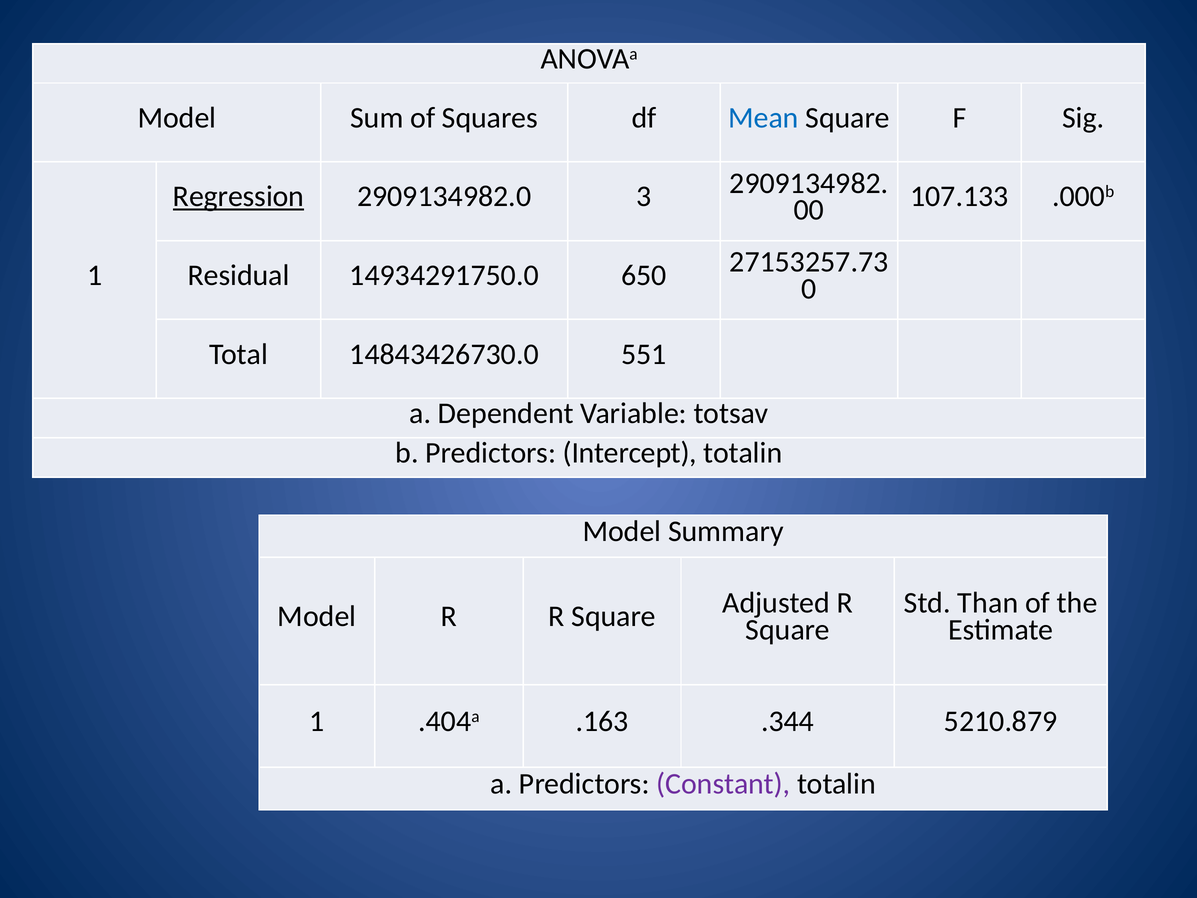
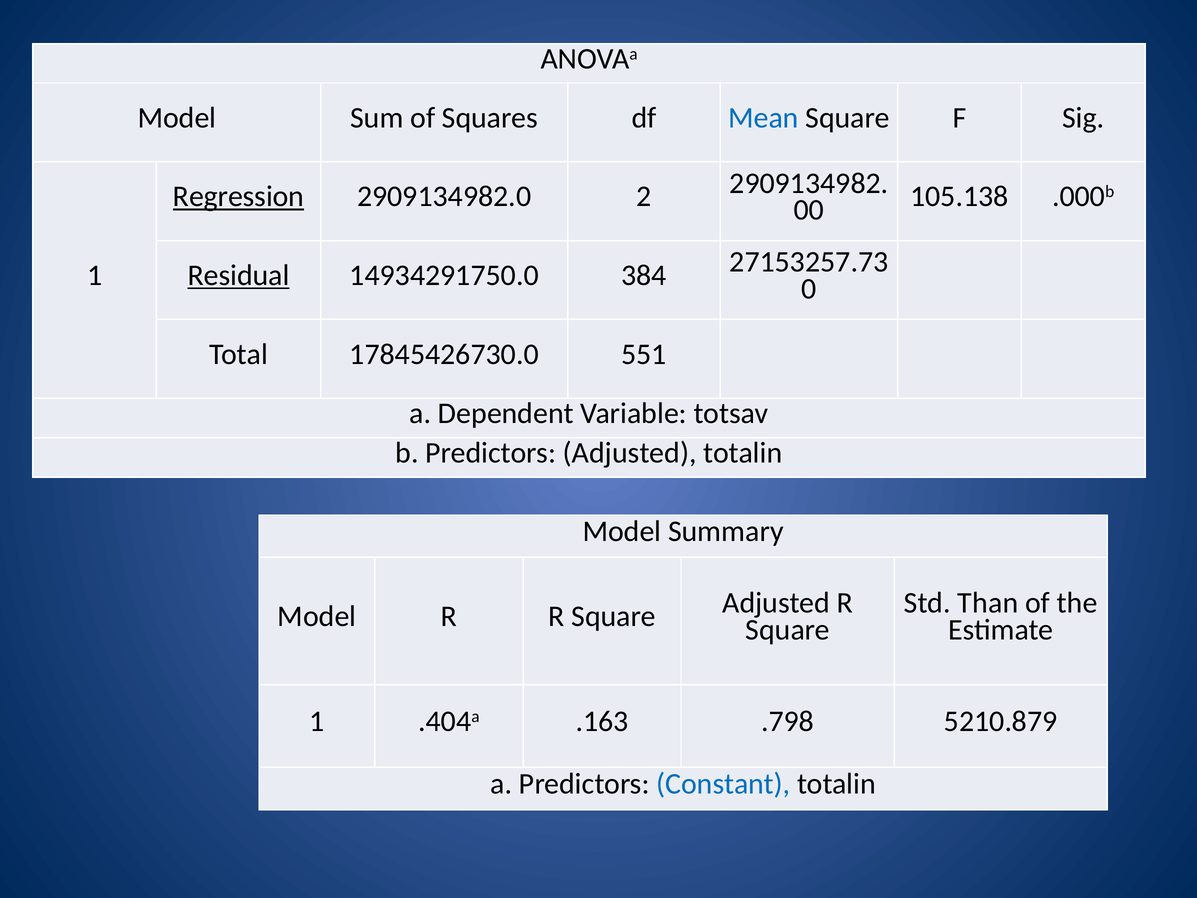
3: 3 -> 2 (644, 197)
107.133: 107.133 -> 105.138 (959, 197)
Residual underline: none -> present (239, 275)
650: 650 -> 384 (644, 275)
14843426730.0: 14843426730.0 -> 17845426730.0 (444, 354)
Predictors Intercept: Intercept -> Adjusted (630, 453)
.344: .344 -> .798 (788, 721)
Constant colour: purple -> blue (723, 784)
